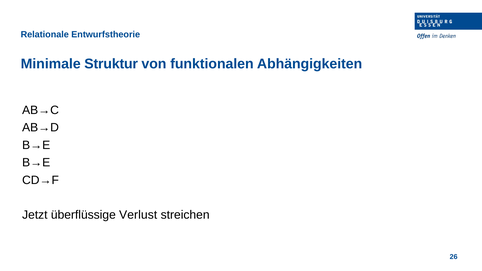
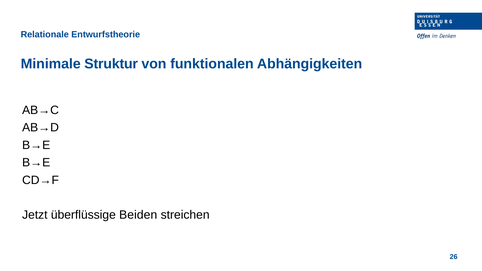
Verlust: Verlust -> Beiden (138, 215)
